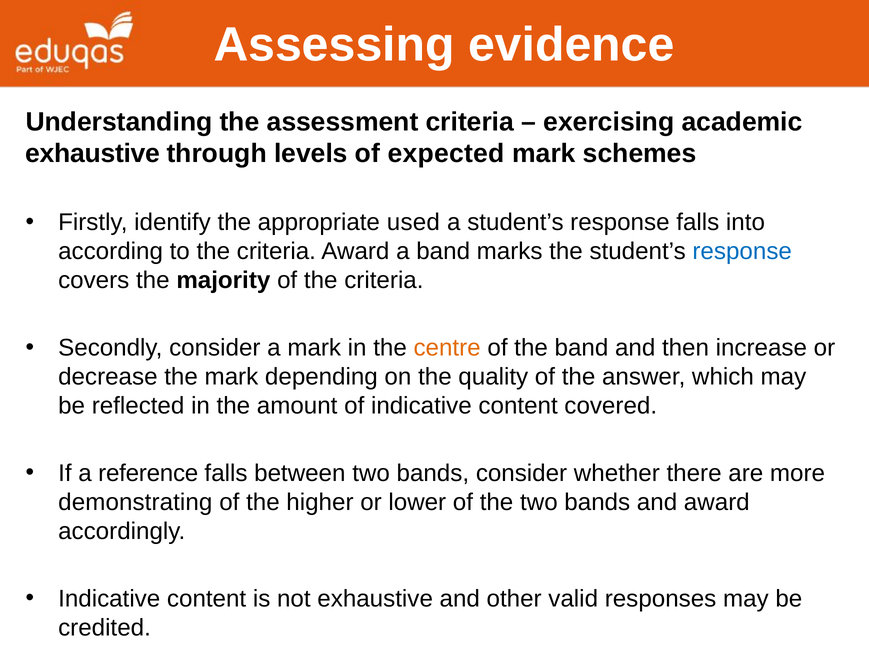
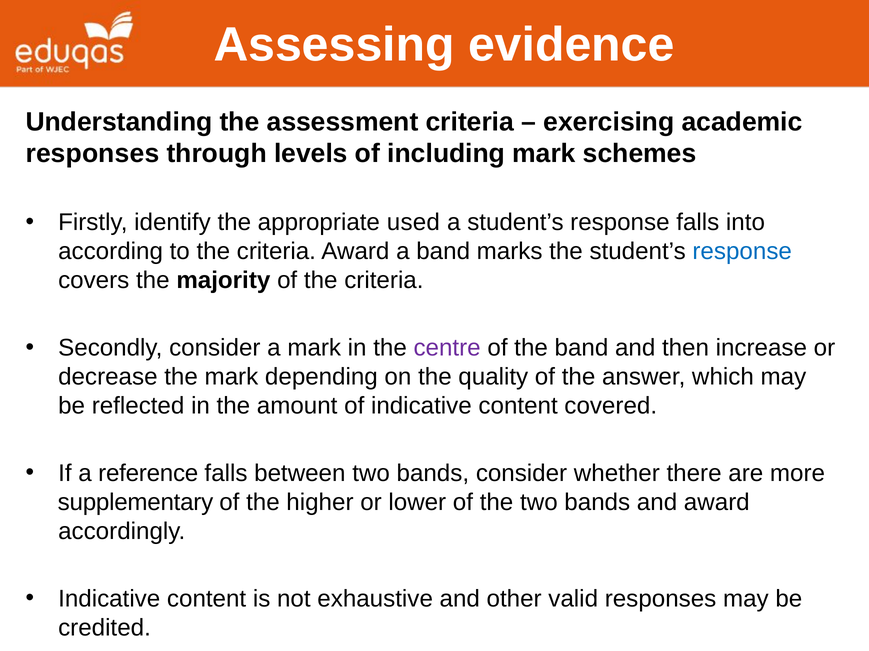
exhaustive: exhaustive -> responses (92, 154)
expected: expected -> including (446, 154)
centre colour: orange -> purple (447, 348)
demonstrating: demonstrating -> supplementary (135, 503)
